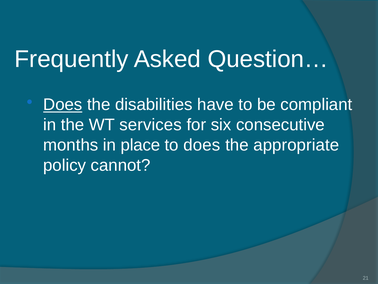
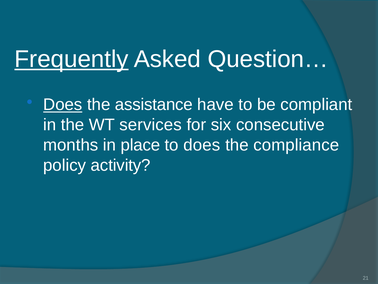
Frequently underline: none -> present (71, 59)
disabilities: disabilities -> assistance (154, 104)
appropriate: appropriate -> compliance (296, 145)
cannot: cannot -> activity (121, 165)
